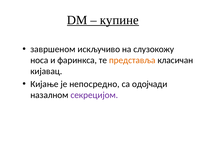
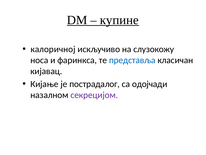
завршеном: завршеном -> калоричној (53, 49)
представља colour: orange -> blue (132, 60)
непосредно: непосредно -> пострадалог (95, 84)
